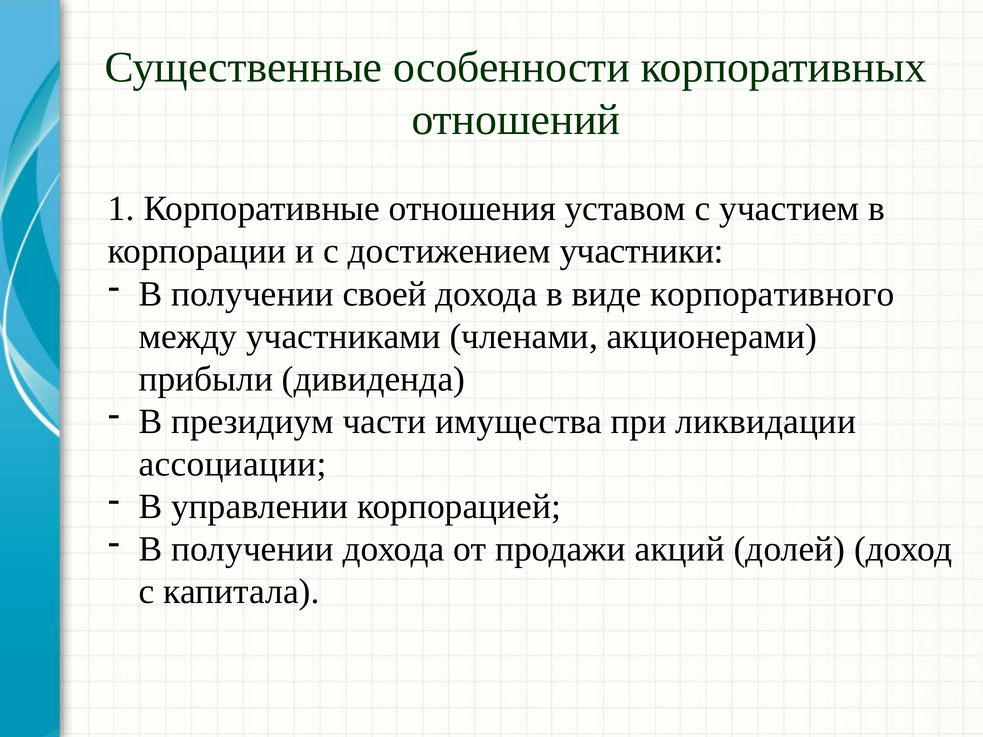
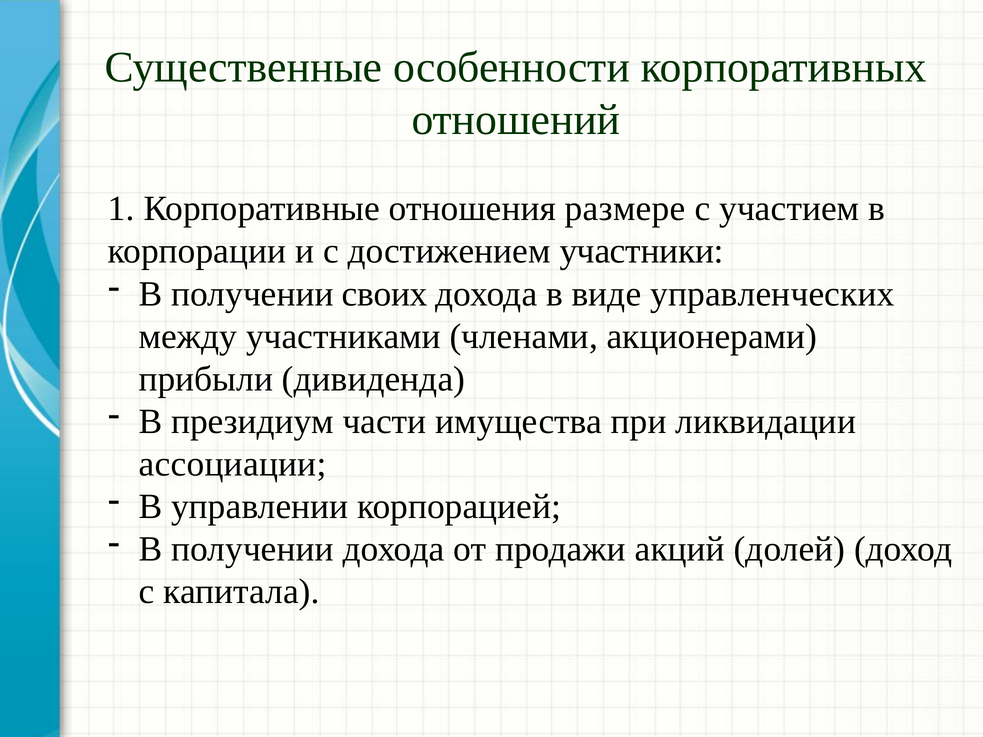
уставом: уставом -> размере (625, 209)
своей: своей -> своих (385, 294)
корпоративного: корпоративного -> управленческих (772, 294)
